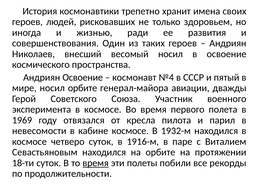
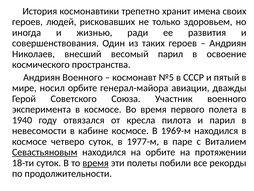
весомый носил: носил -> парил (170, 54)
Андриян Освоение: Освоение -> Военного (83, 77)
№4: №4 -> №5 (166, 77)
1969: 1969 -> 1940 (22, 120)
1932-м: 1932-м -> 1969-м (176, 131)
1916-м: 1916-м -> 1977-м (143, 141)
Севастьяновым underline: none -> present (45, 152)
